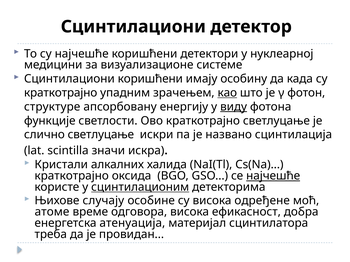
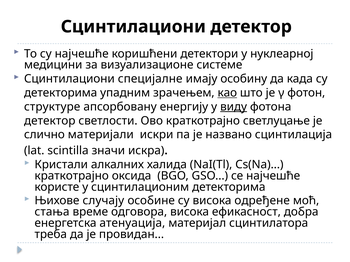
Сцинтилациони коришћени: коришћени -> специјалне (150, 79)
краткотрајно: краткотрајно -> детекторима (61, 93)
функције: функције -> детектор (50, 121)
слично светлуцање: светлуцање -> материјали (101, 135)
најчешће underline: present -> none (273, 176)
сцинтилационим underline: present -> none (140, 187)
атоме: атоме -> стања (52, 212)
